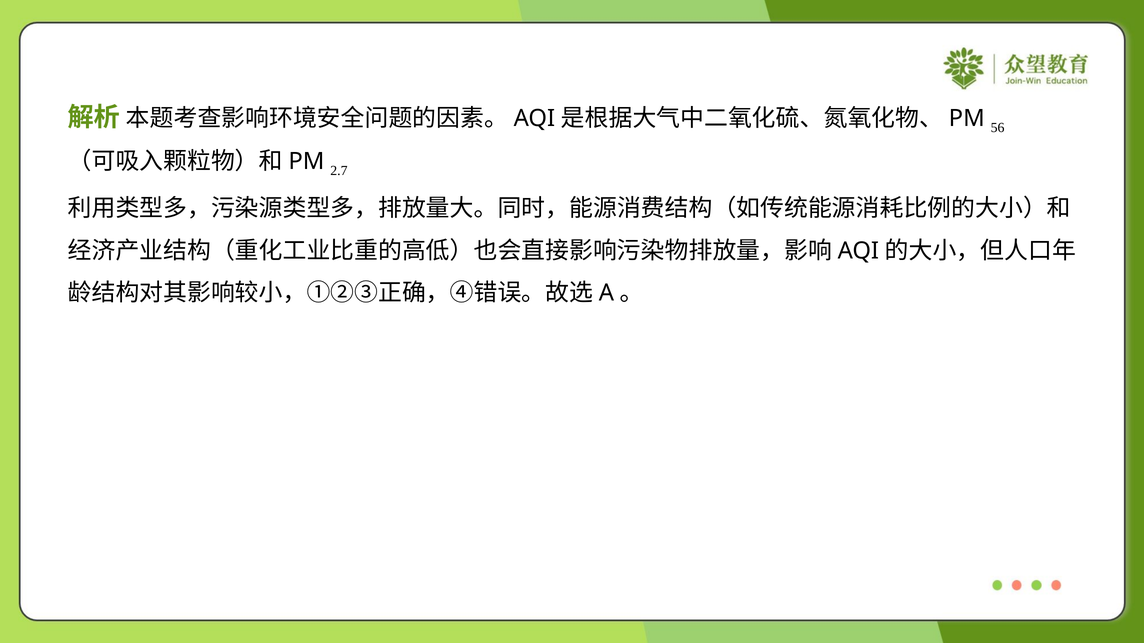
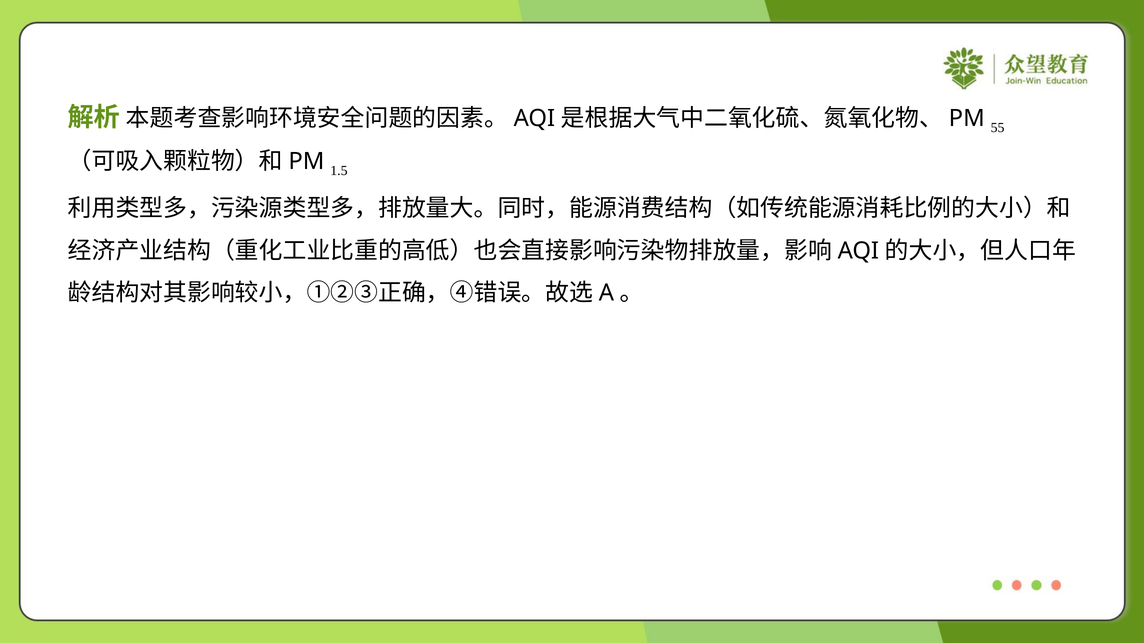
56: 56 -> 55 (998, 128)
2.7: 2.7 -> 1.5 (339, 171)
